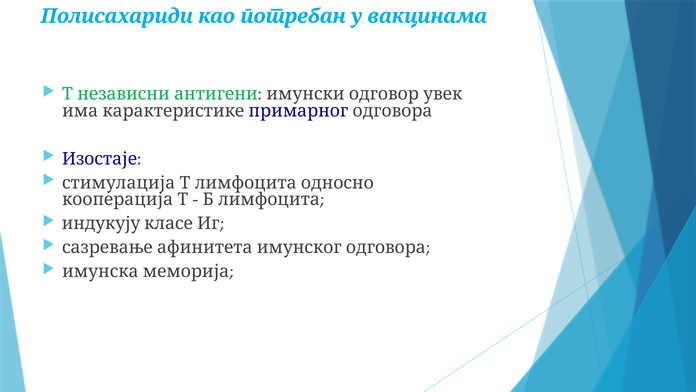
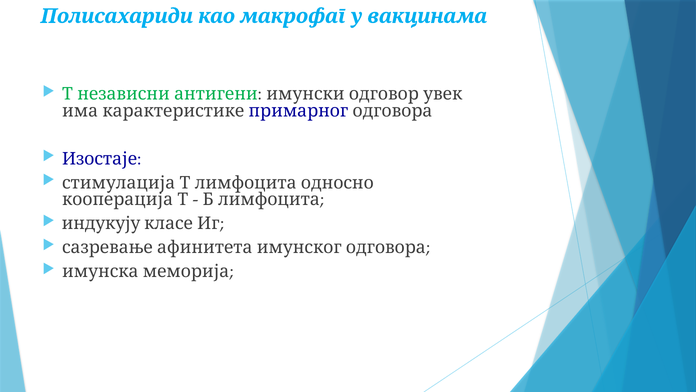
потребан: потребан -> макрофаг (293, 16)
